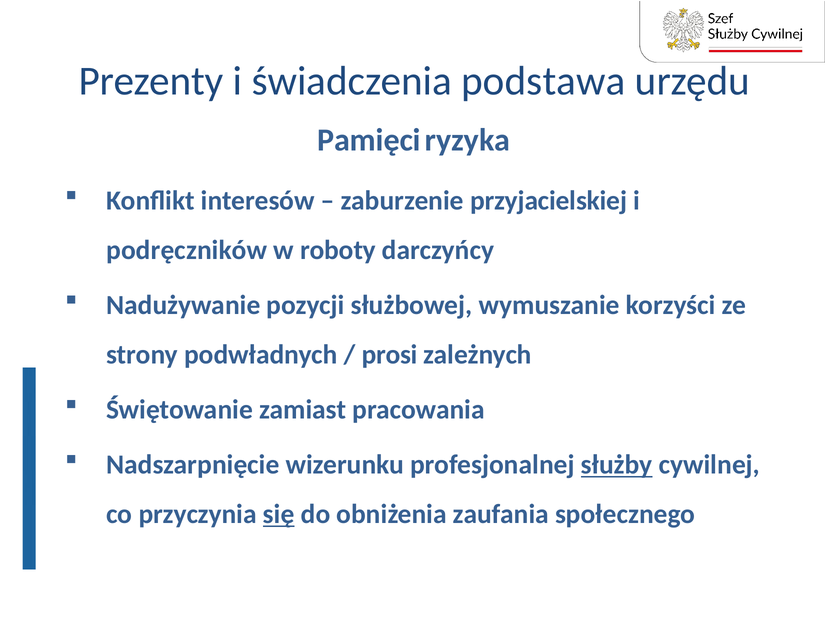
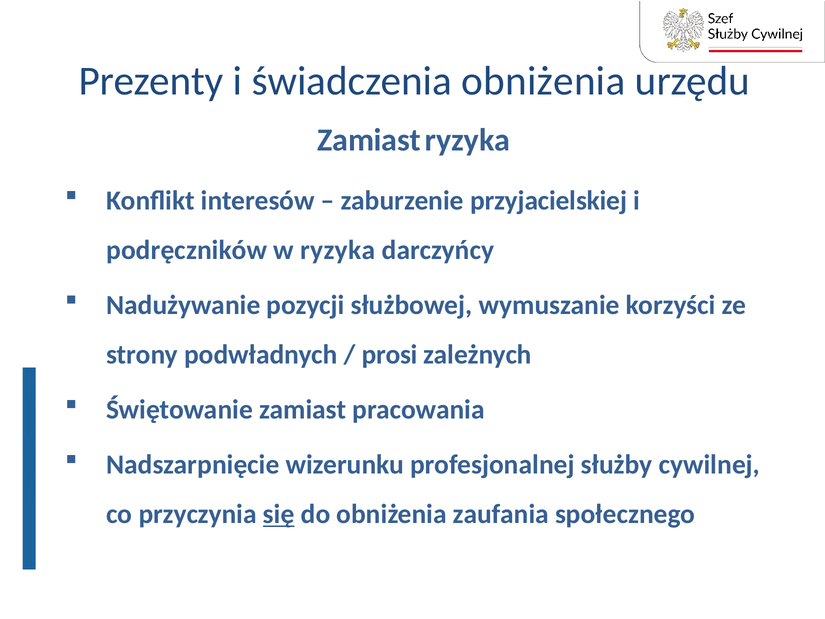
świadczenia podstawa: podstawa -> obniżenia (543, 81)
Pamięci: Pamięci -> Zamiast (369, 140)
w roboty: roboty -> ryzyka (338, 250)
służby underline: present -> none (617, 465)
